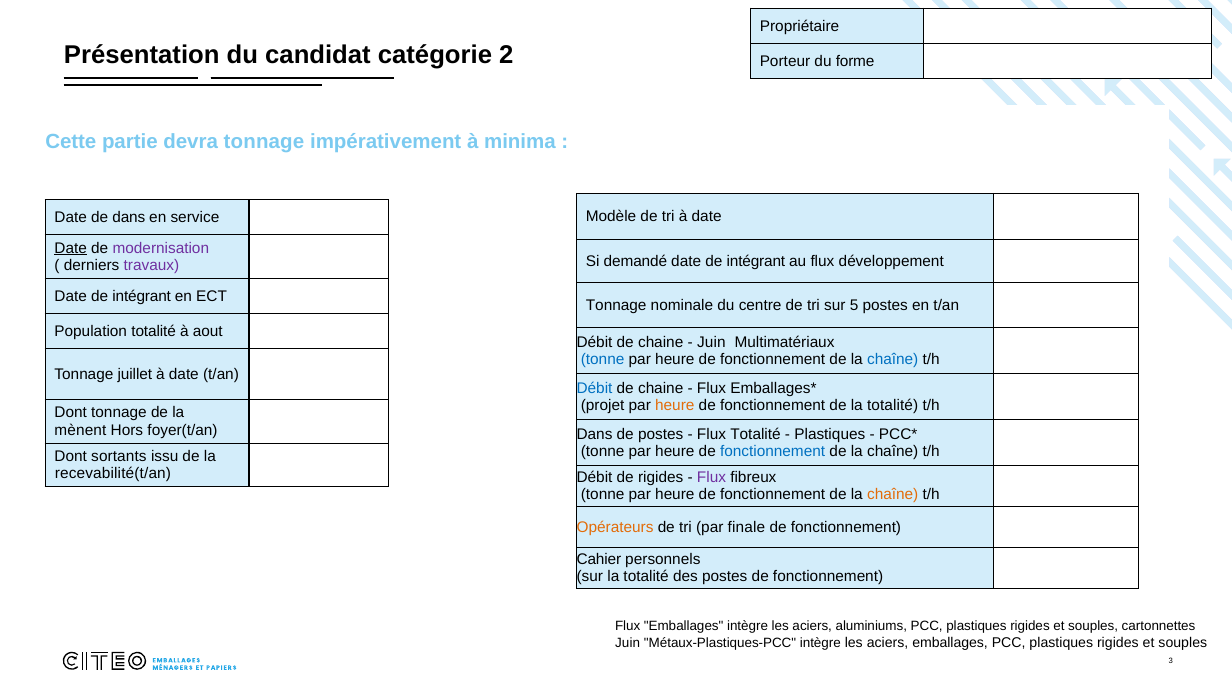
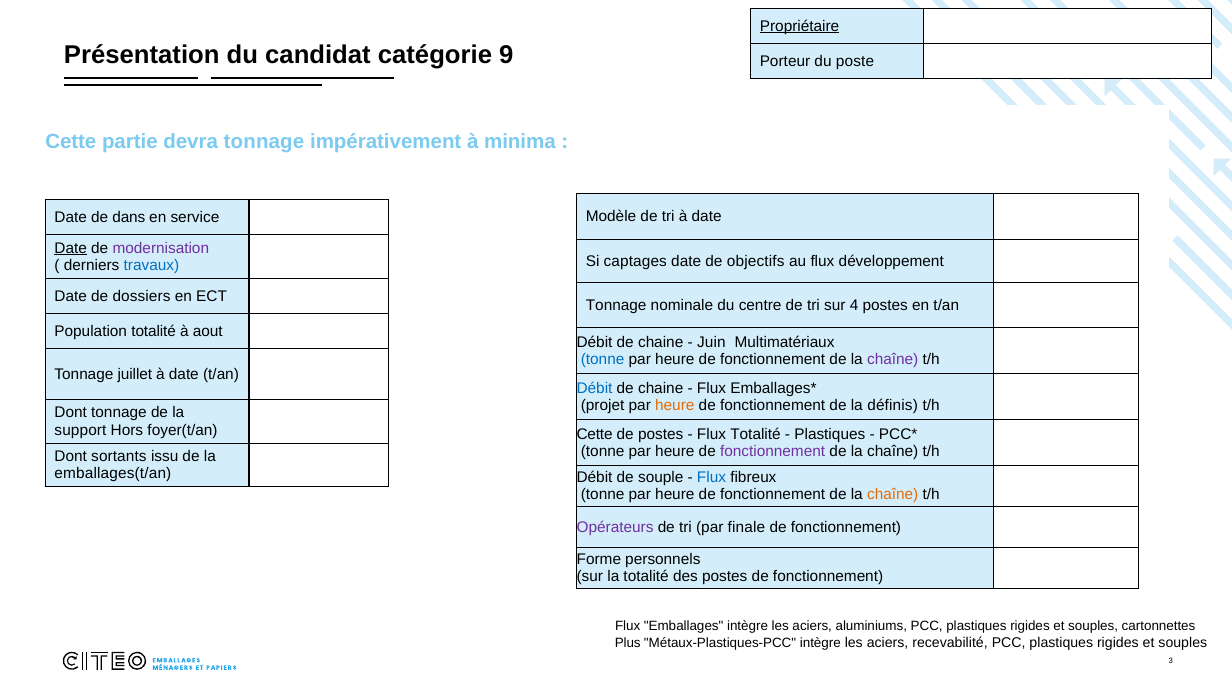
Propriétaire underline: none -> present (800, 26)
2: 2 -> 9 (506, 55)
forme: forme -> poste (855, 61)
demandé: demandé -> captages (635, 261)
intégrant: intégrant -> objectifs (756, 261)
travaux colour: purple -> blue (151, 266)
intégrant: intégrant -> dossiers (142, 296)
5: 5 -> 4 (854, 305)
chaîne colour: blue -> purple (893, 360)
de la totalité: totalité -> définis (893, 406)
mènent: mènent -> support (80, 430)
Dans: Dans -> Cette (595, 434)
fonctionnement colour: blue -> purple (773, 451)
recevabilité(t/an: recevabilité(t/an -> emballages(t/an (113, 474)
de rigides: rigides -> souple (661, 478)
Flux colour: purple -> blue (711, 478)
Opérateurs colour: orange -> purple (615, 527)
Cahier: Cahier -> Forme (599, 559)
Juin: Juin -> Plus (628, 643)
aciers emballages: emballages -> recevabilité (950, 642)
